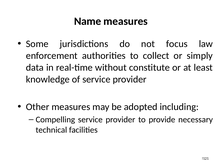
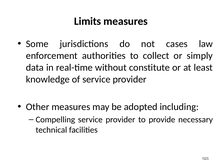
Name: Name -> Limits (88, 21)
focus: focus -> cases (177, 44)
